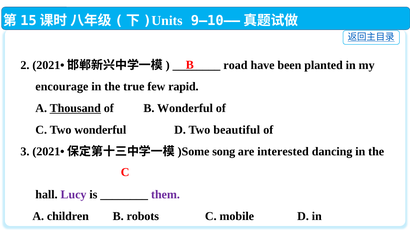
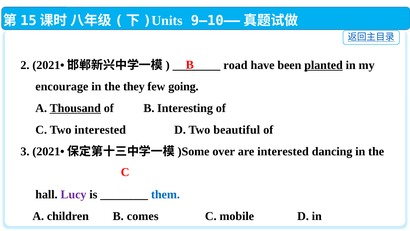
planted underline: none -> present (324, 65)
true: true -> they (134, 87)
rapid: rapid -> going (183, 87)
B Wonderful: Wonderful -> Interesting (185, 108)
Two wonderful: wonderful -> interested (100, 130)
song: song -> over (224, 151)
them colour: purple -> blue (165, 194)
robots: robots -> comes (143, 216)
